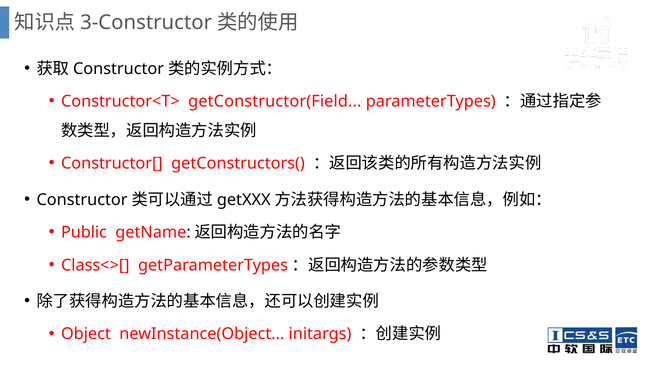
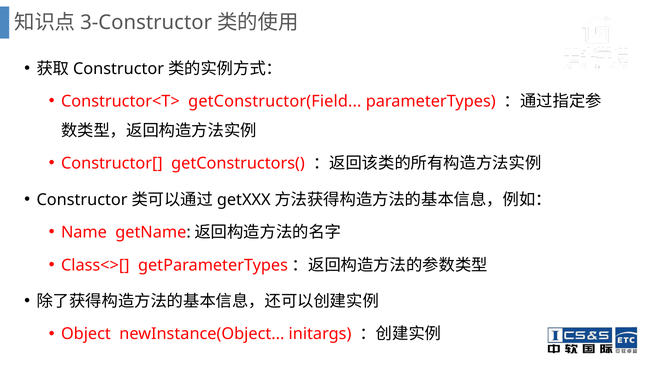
Public: Public -> Name (84, 232)
